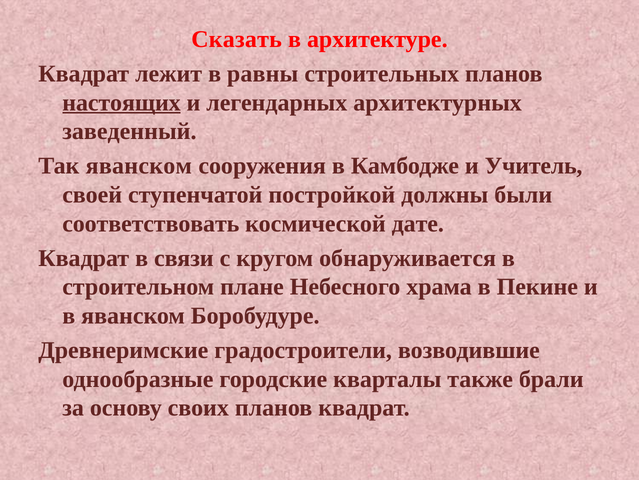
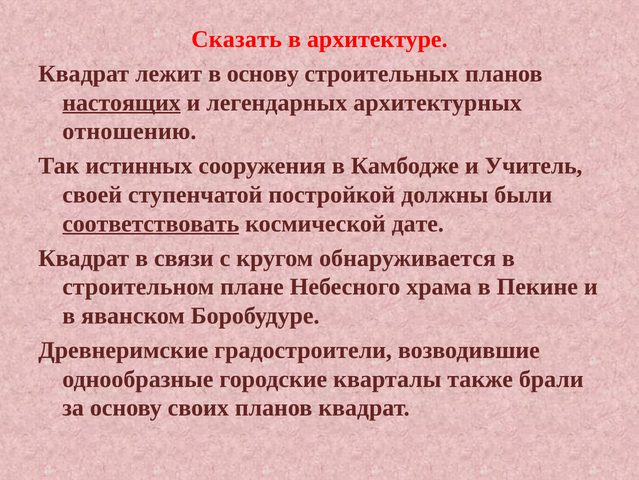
в равны: равны -> основу (263, 74)
заведенный: заведенный -> отношению (129, 131)
Так яванском: яванском -> истинных (139, 166)
соответствовать underline: none -> present (151, 223)
